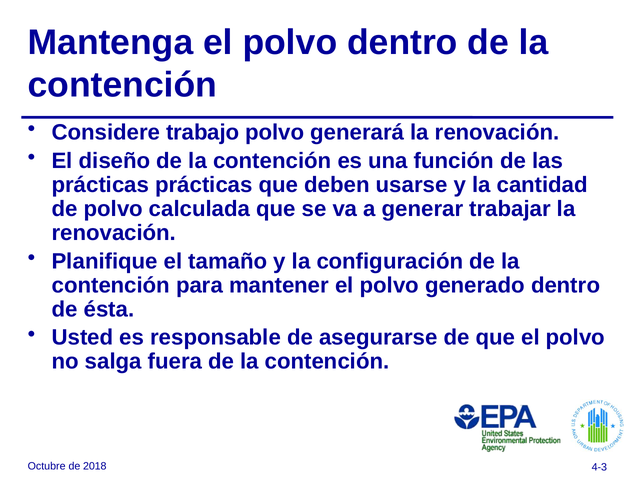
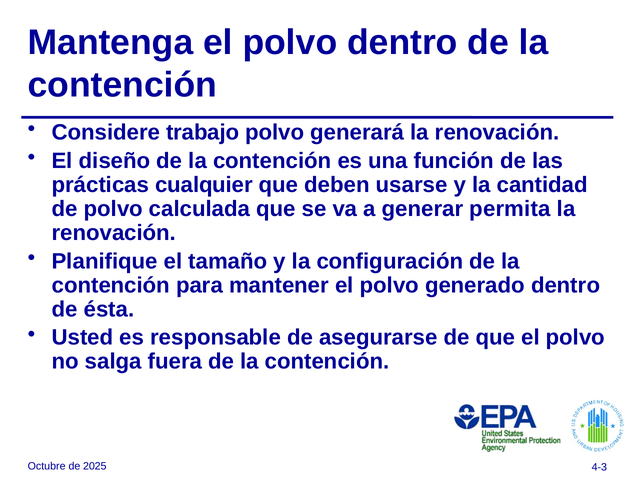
prácticas prácticas: prácticas -> cualquier (204, 185)
trabajar: trabajar -> permita (510, 209)
2018: 2018 -> 2025 (95, 466)
